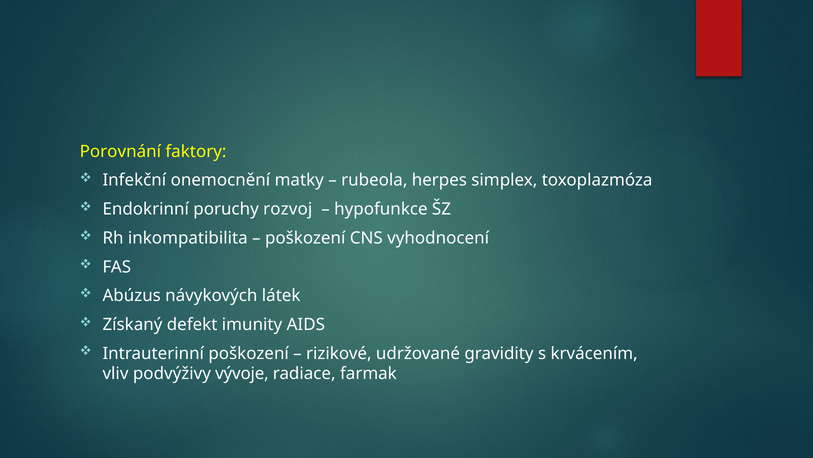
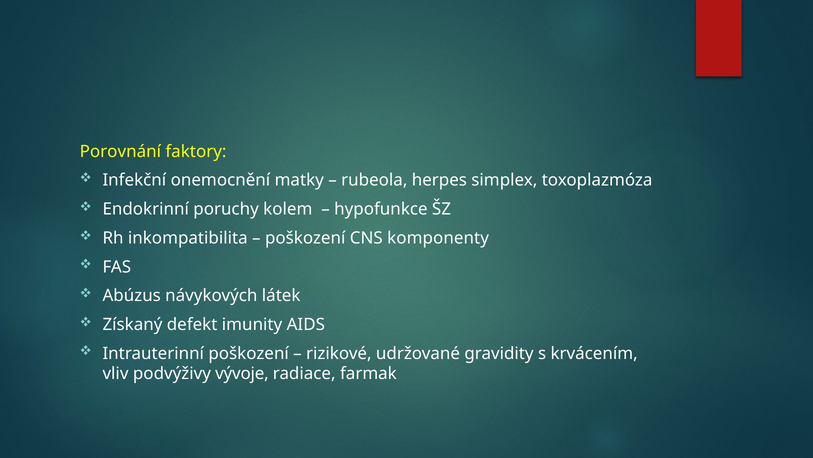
rozvoj: rozvoj -> kolem (288, 209)
vyhodnocení: vyhodnocení -> komponenty (438, 238)
